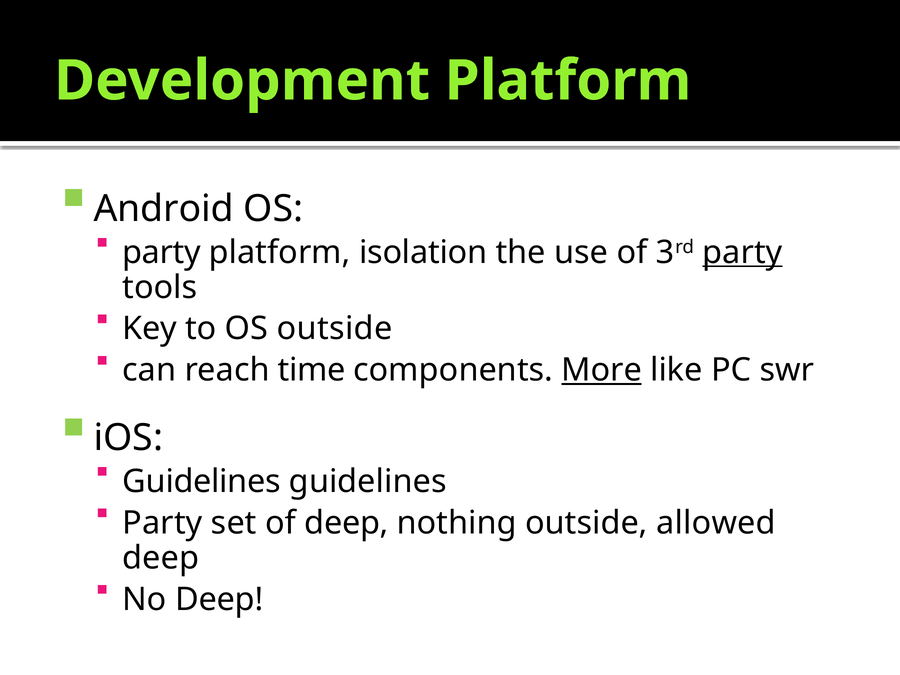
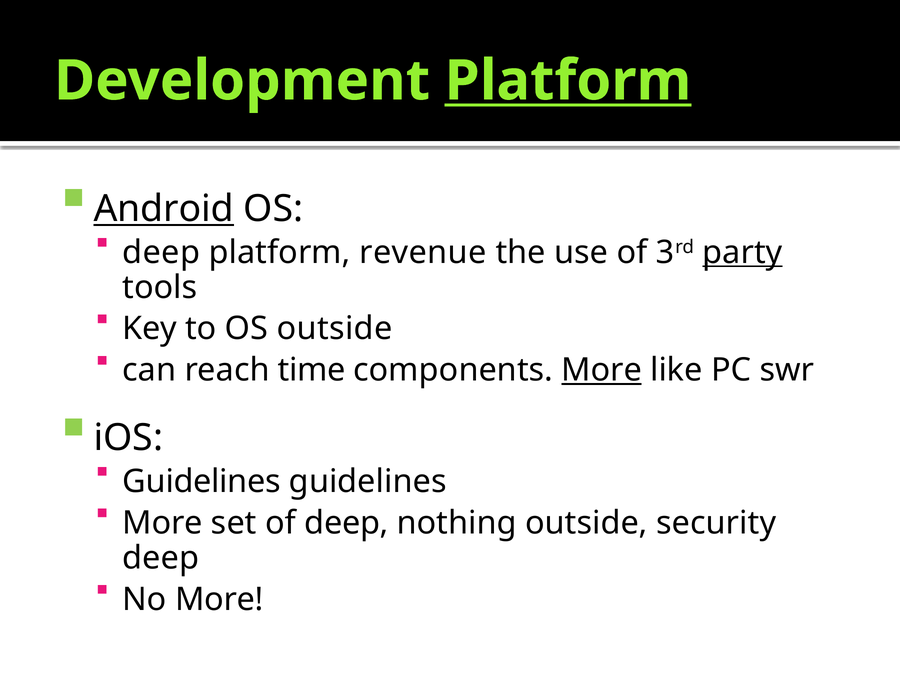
Platform underline: none -> present (568, 81)
Android underline: none -> present (164, 209)
party: party -> deep (161, 252)
isolation: isolation -> revenue (423, 252)
Party: Party -> More (163, 523)
allowed: allowed -> security (716, 523)
No Deep: Deep -> More (219, 599)
